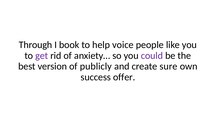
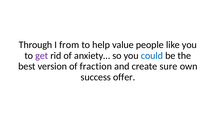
book: book -> from (69, 45)
voice: voice -> value (123, 45)
could colour: purple -> blue (152, 56)
publicly: publicly -> fraction (96, 66)
